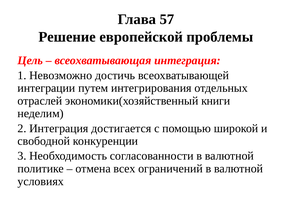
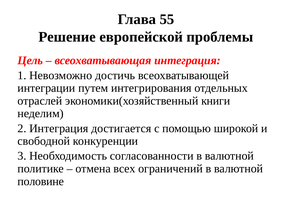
57: 57 -> 55 (167, 19)
условиях: условиях -> половине (41, 181)
